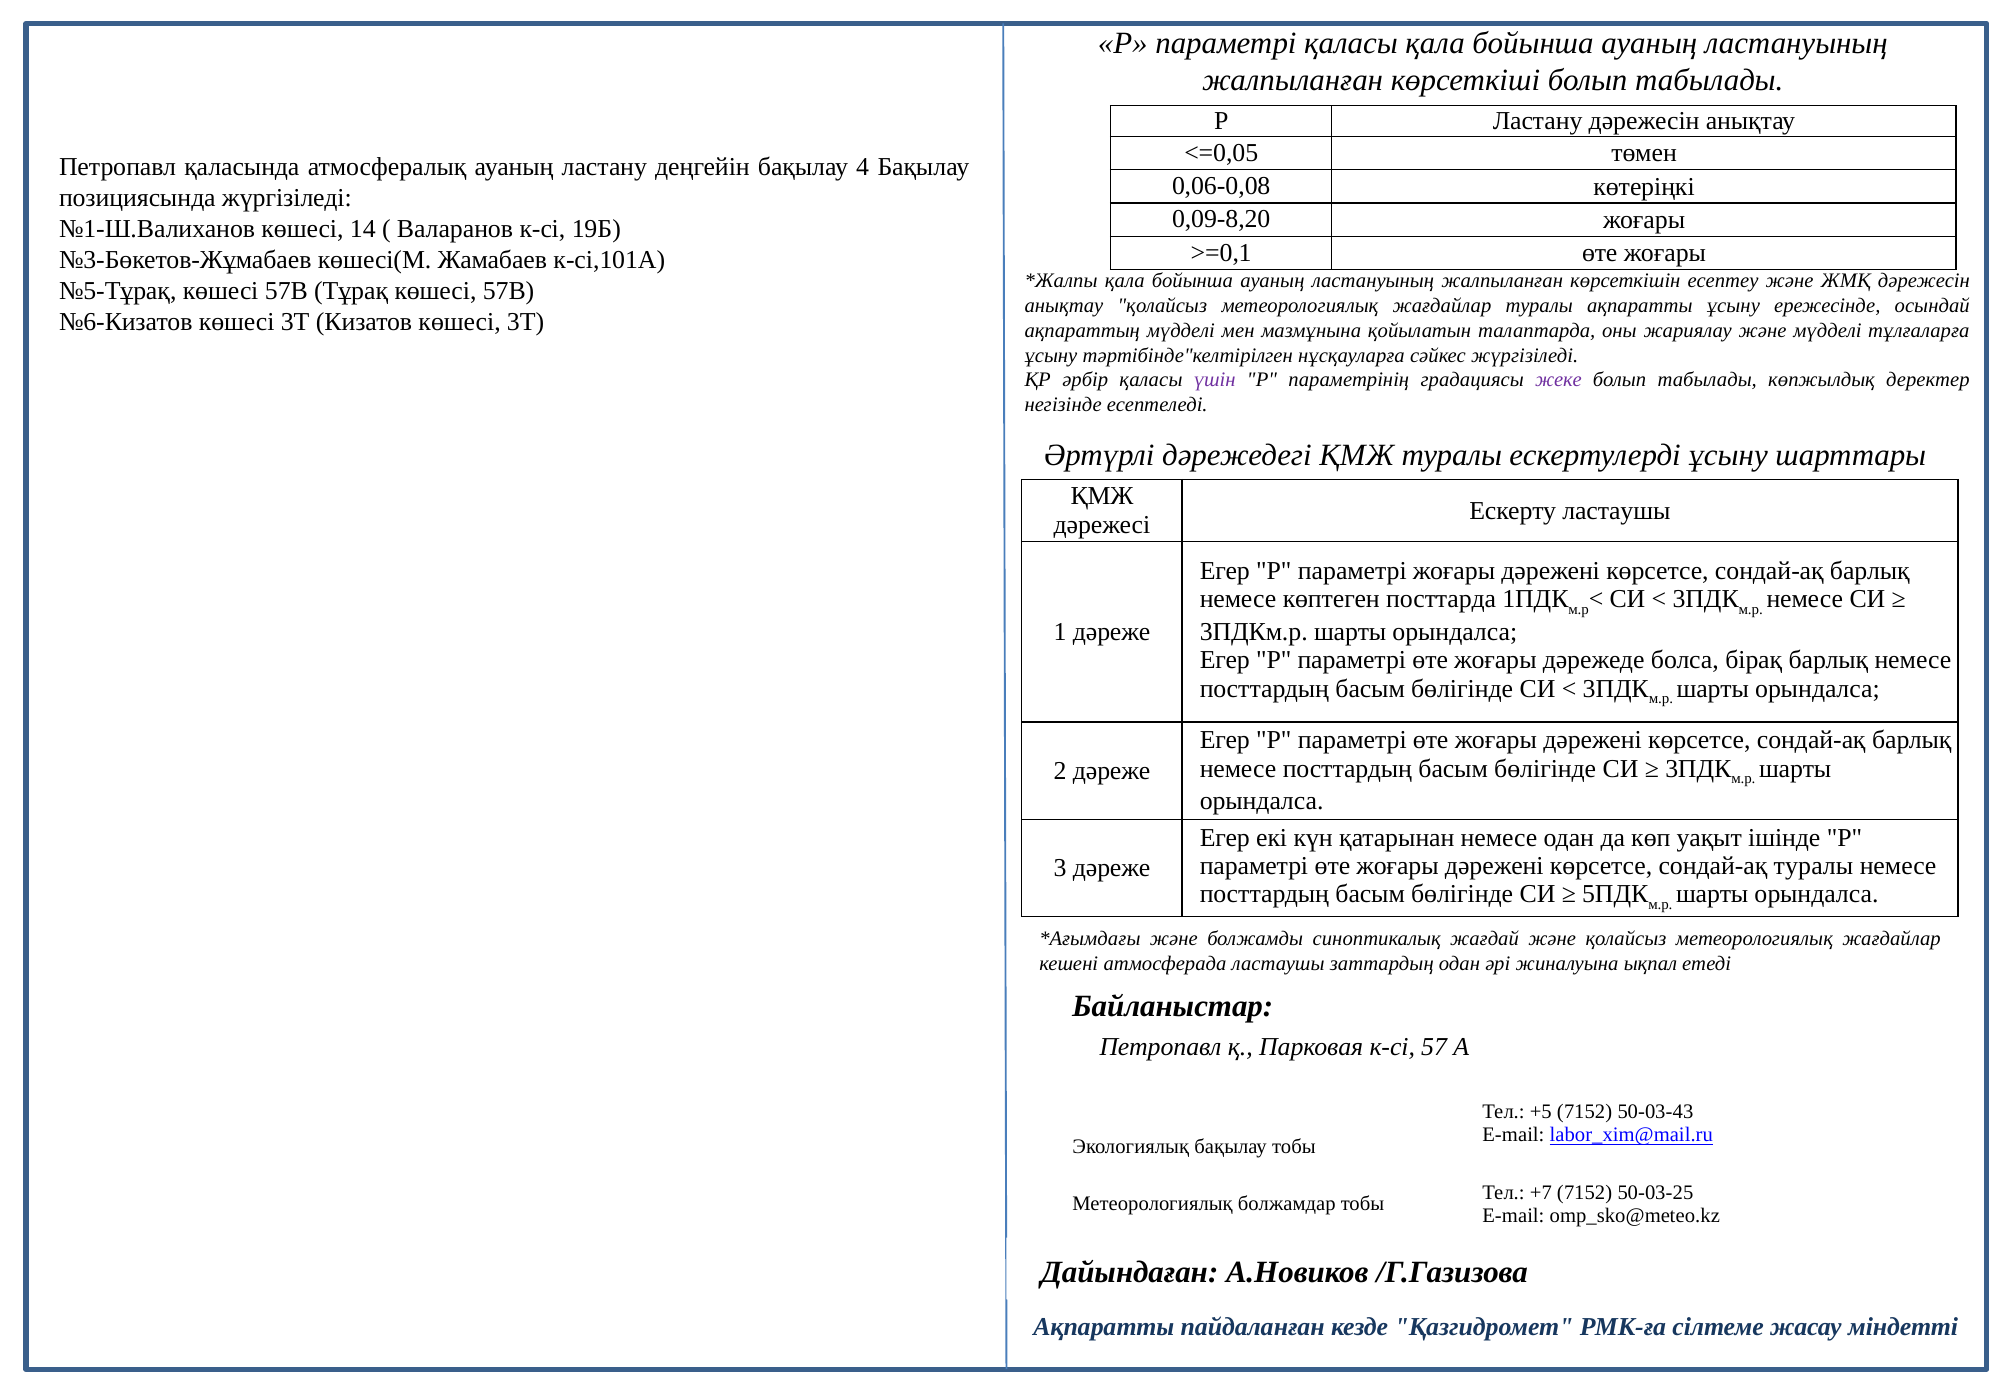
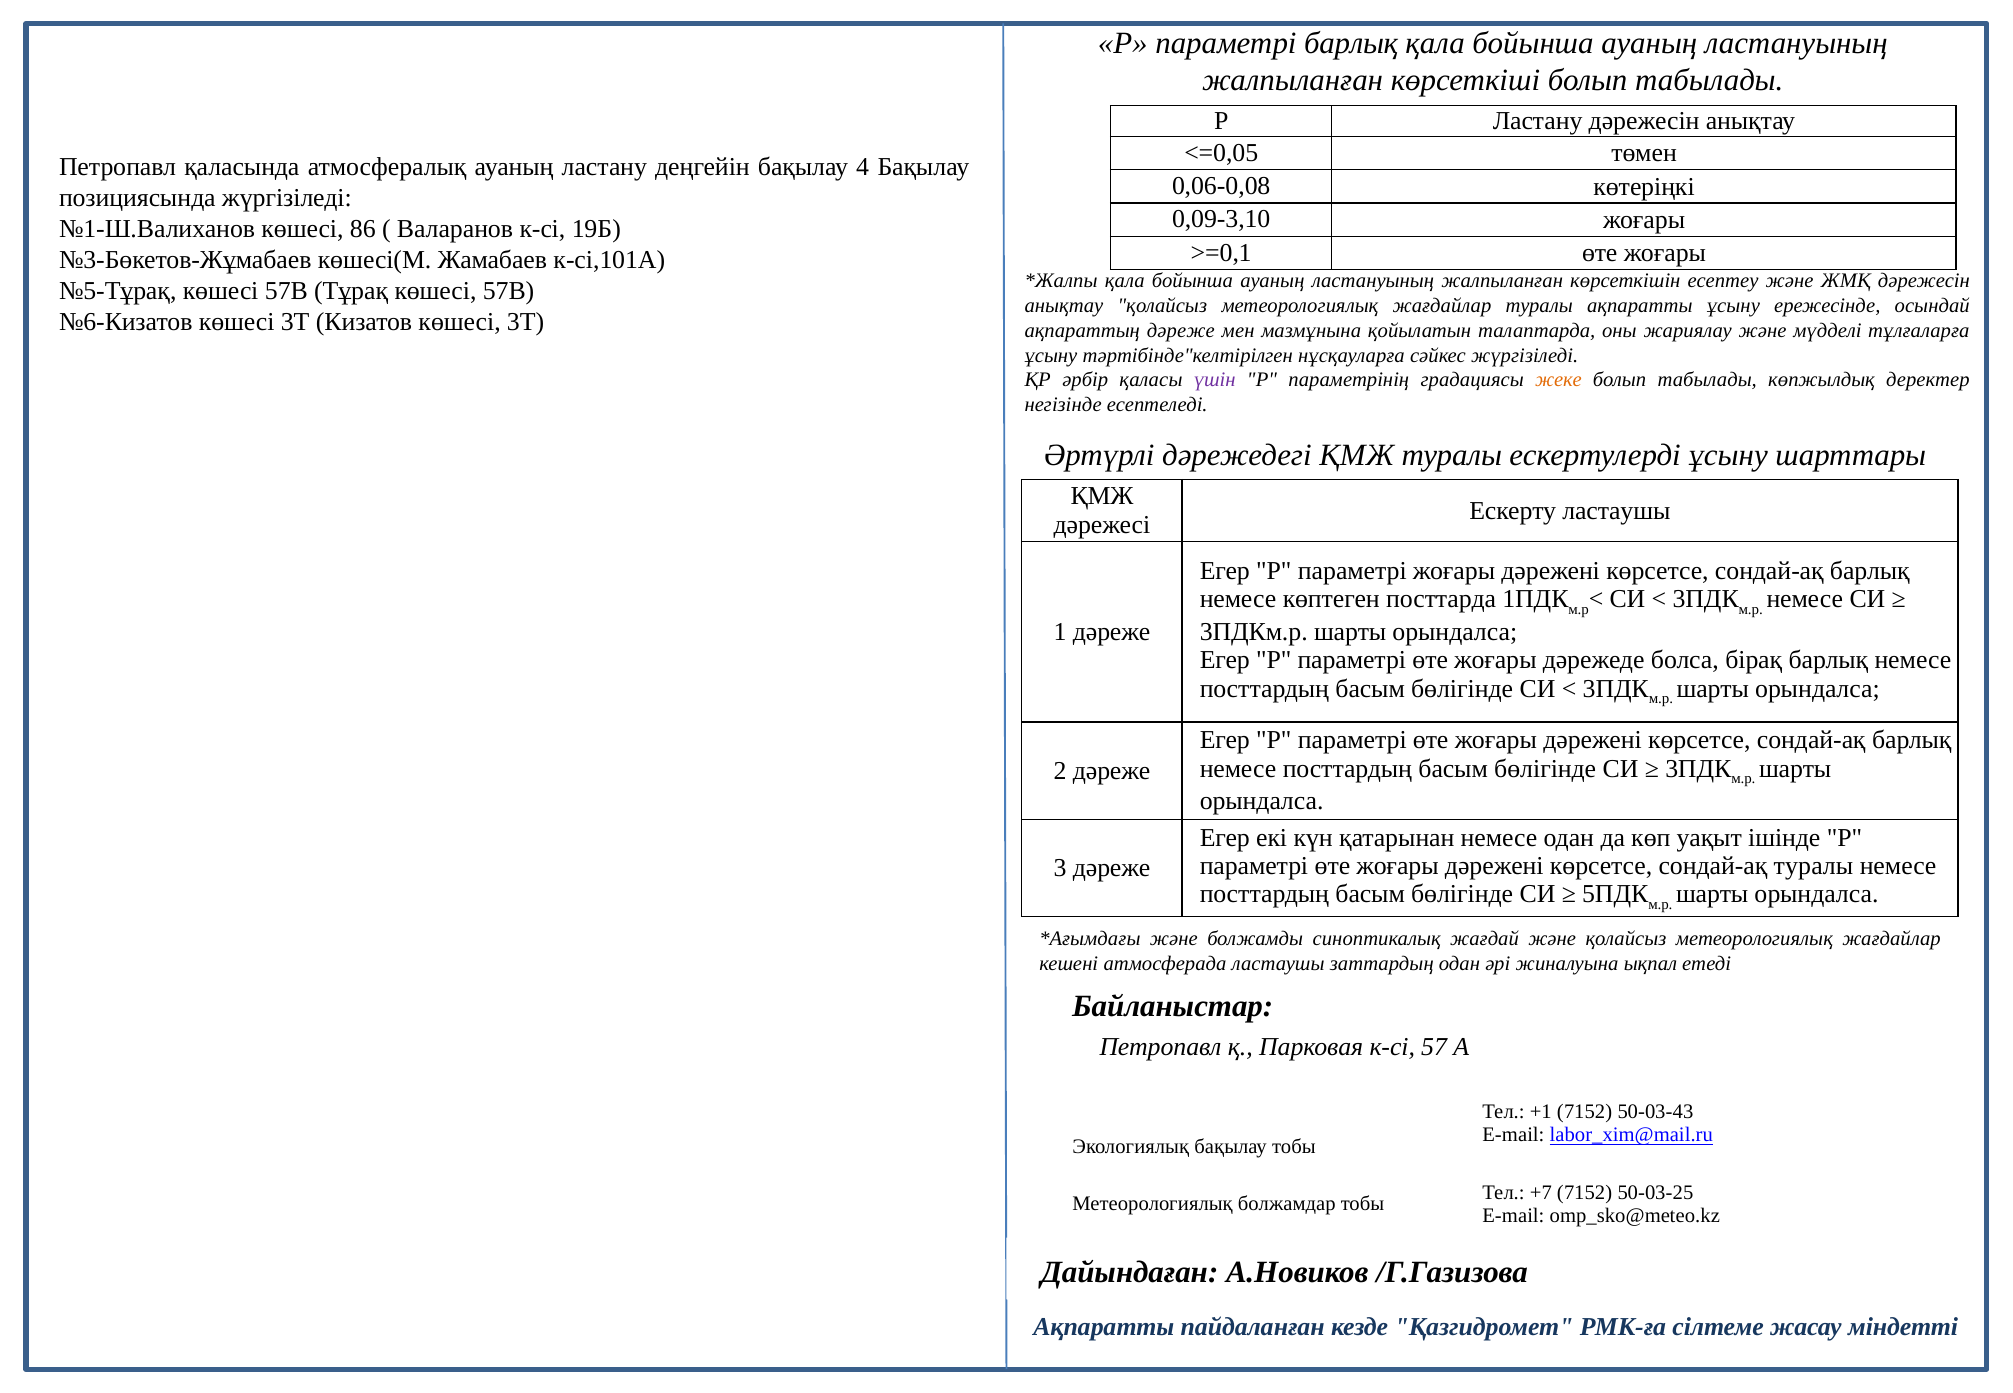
параметрі қаласы: қаласы -> барлық (1351, 43)
0,09-8,20: 0,09-8,20 -> 0,09-3,10 (1221, 220)
14: 14 -> 86 (363, 229)
ақпараттың мүдделі: мүдделі -> дәреже (1181, 331)
жеке colour: purple -> orange (1559, 380)
+5: +5 -> +1 (1541, 1113)
